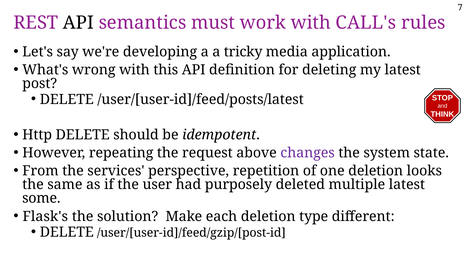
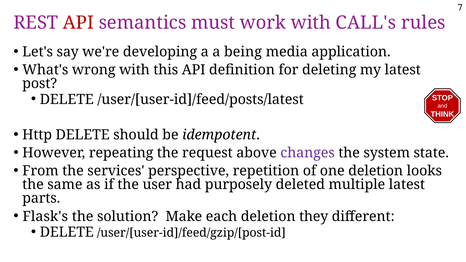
API colour: black -> red (78, 23)
tricky: tricky -> being (243, 52)
some: some -> parts (41, 198)
type: type -> they (314, 216)
